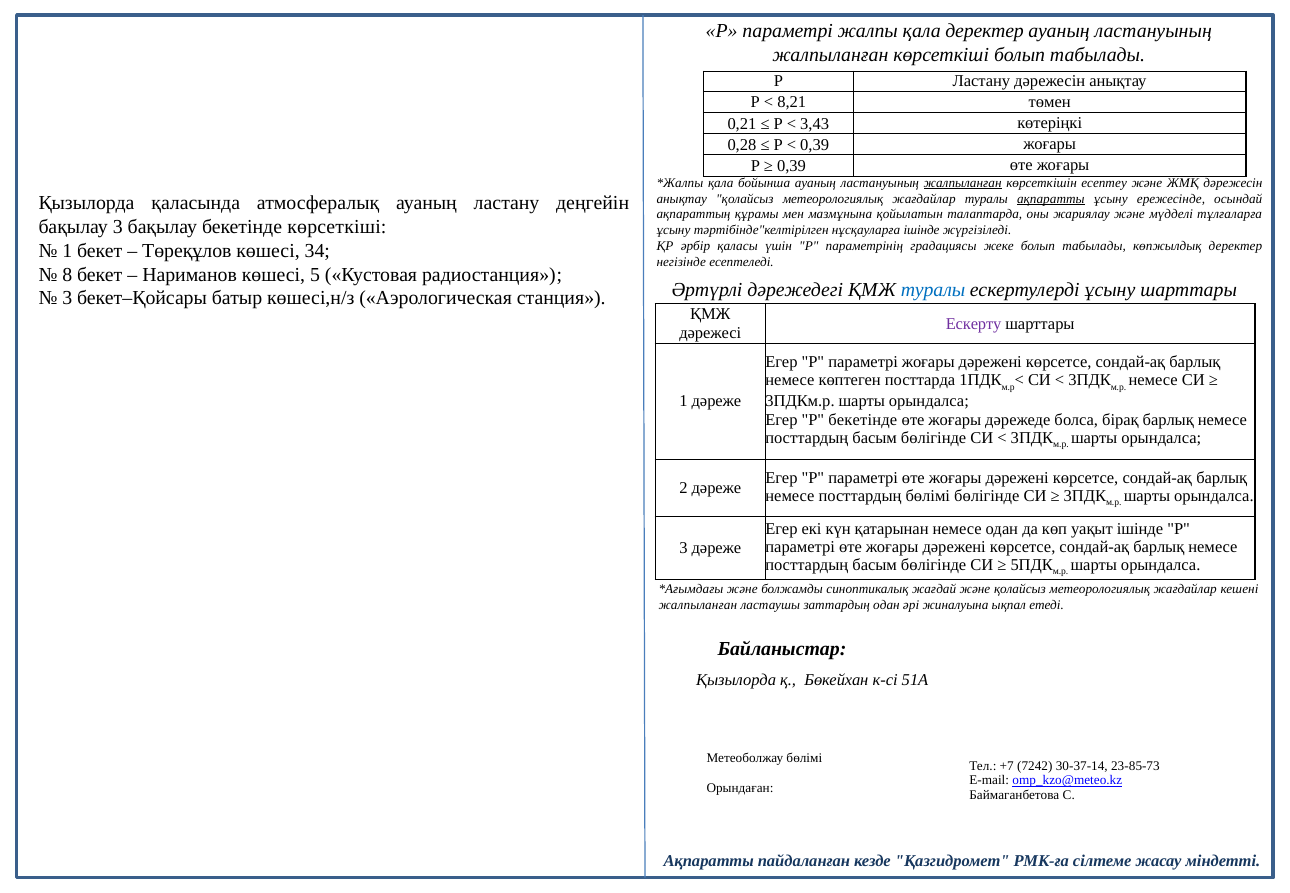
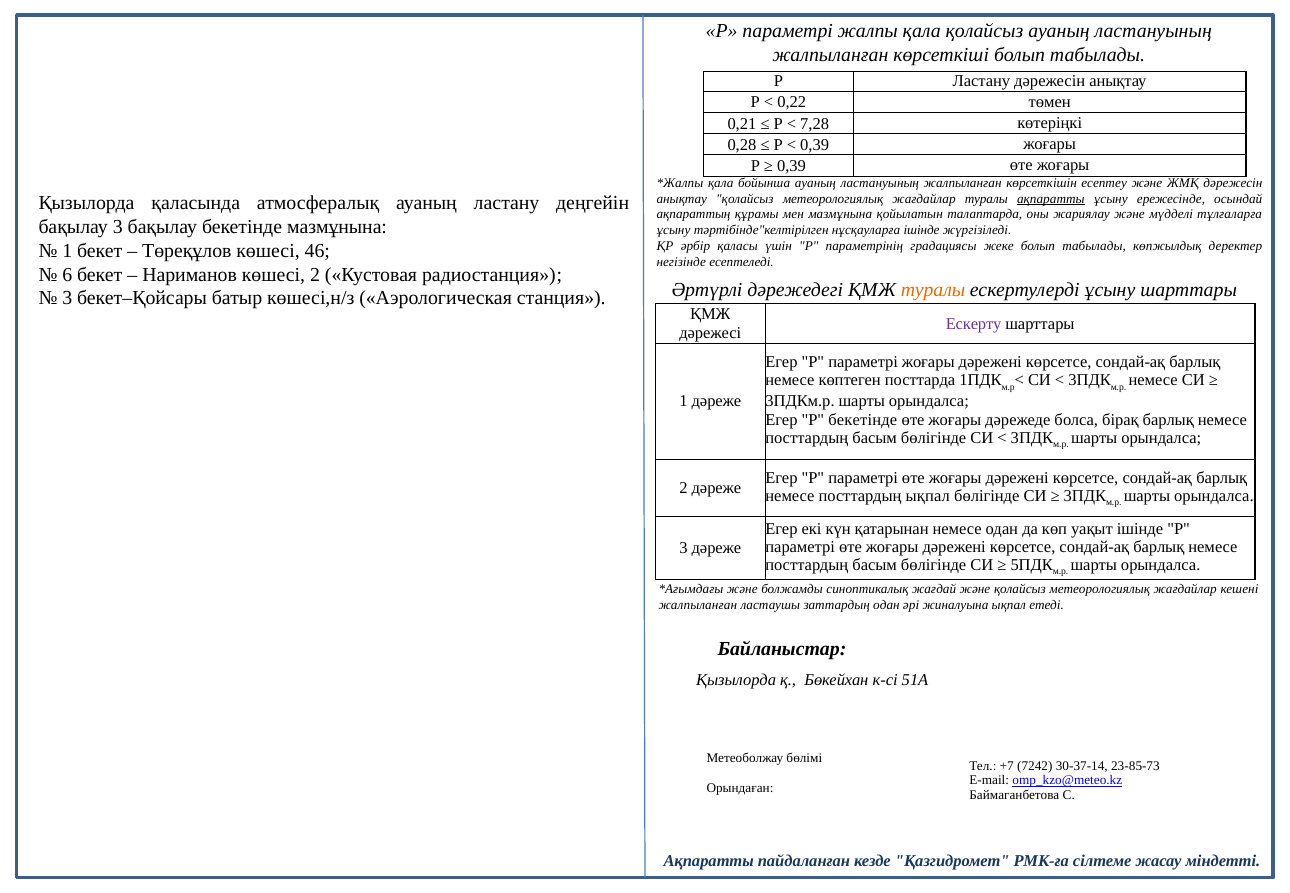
қала деректер: деректер -> қолайсыз (985, 31)
8,21: 8,21 -> 0,22 (792, 102)
3,43: 3,43 -> 7,28 (815, 124)
жалпыланған underline: present -> none (963, 183)
бекетінде көрсеткіші: көрсеткіші -> мазмұнына (337, 227)
34: 34 -> 46 (317, 251)
8: 8 -> 6 (67, 275)
көшесі 5: 5 -> 2 (315, 275)
туралы colour: blue -> orange (933, 290)
посттардың бөлімі: бөлімі -> ықпал (928, 496)
